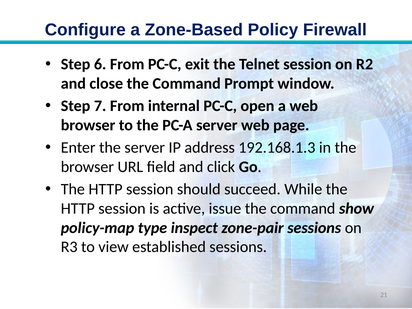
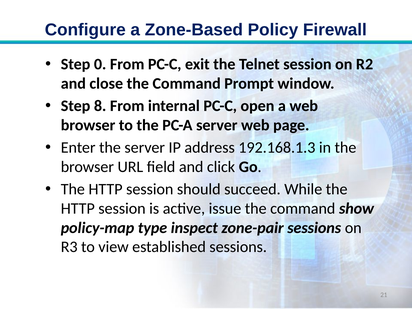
6: 6 -> 0 (100, 64)
7: 7 -> 8 (100, 106)
